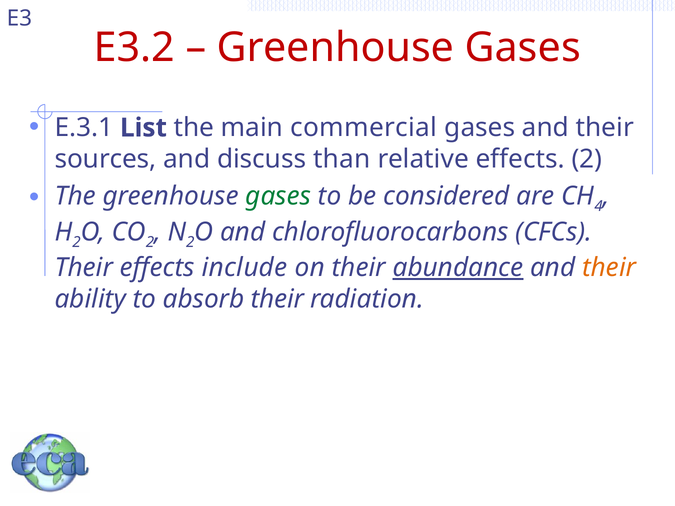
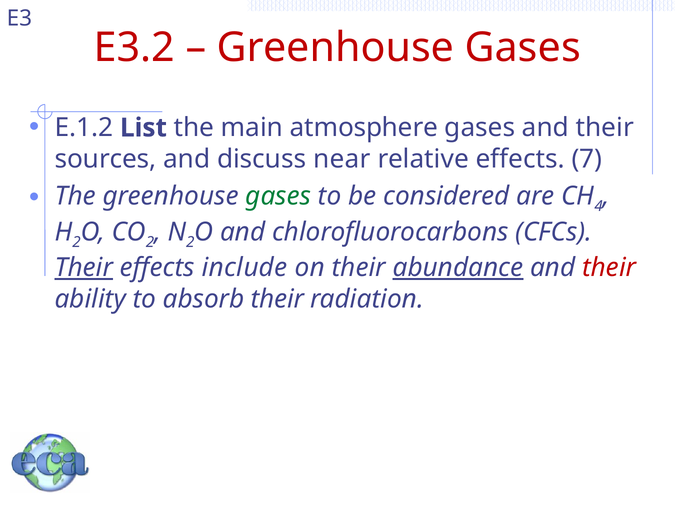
E.3.1: E.3.1 -> E.1.2 (84, 128)
commercial: commercial -> atmosphere (364, 128)
than: than -> near (342, 159)
effects 2: 2 -> 7 (587, 159)
Their underline: none -> present (84, 268)
their colour: orange -> red (609, 268)
